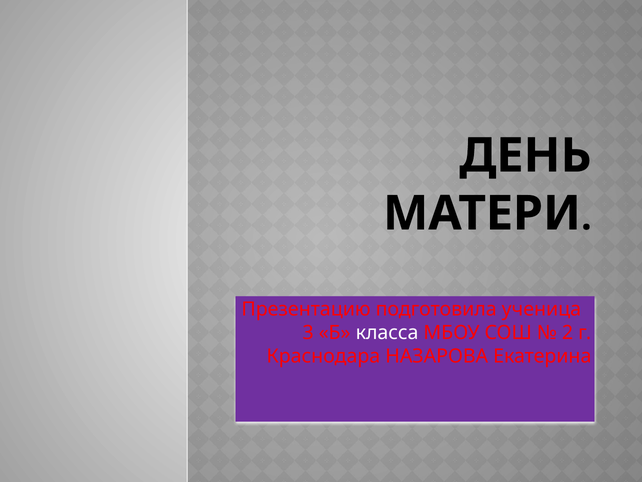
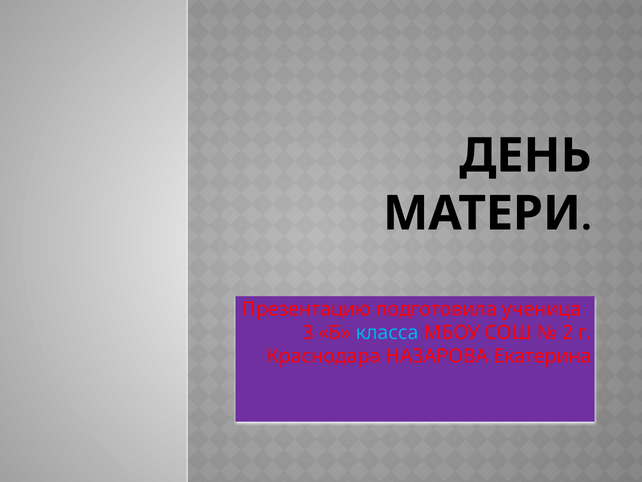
класса colour: white -> light blue (387, 333)
